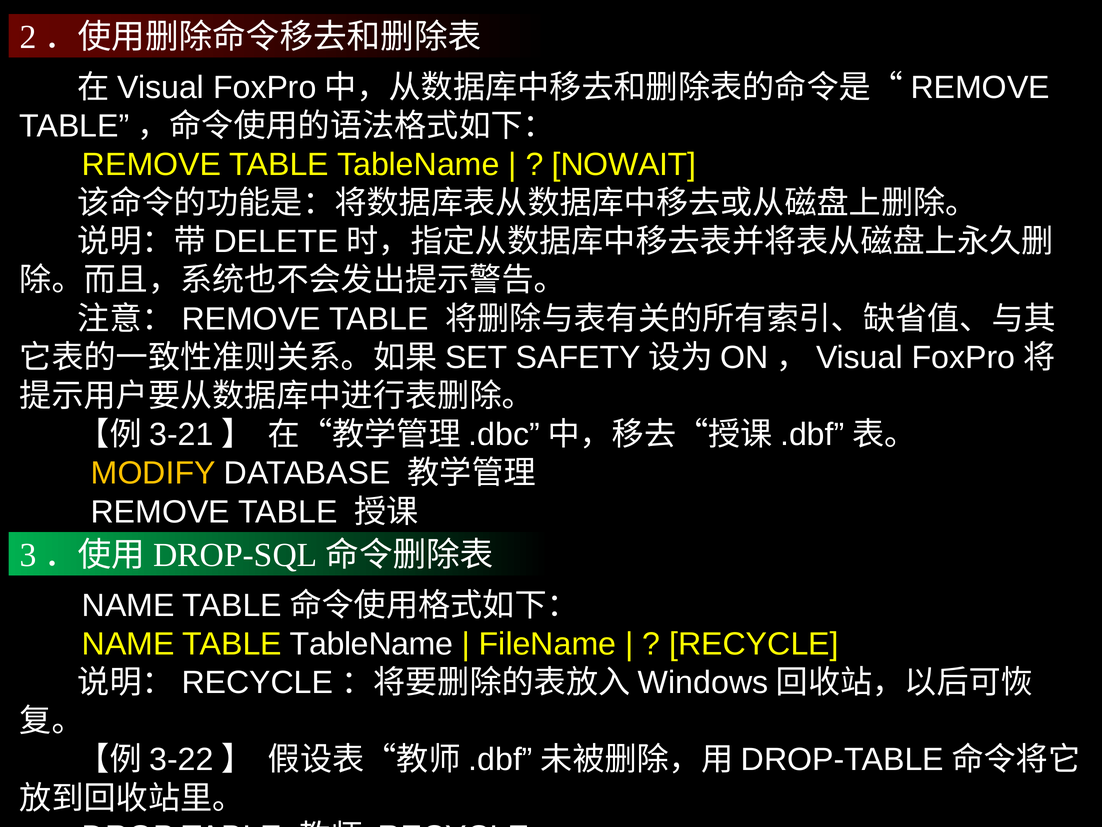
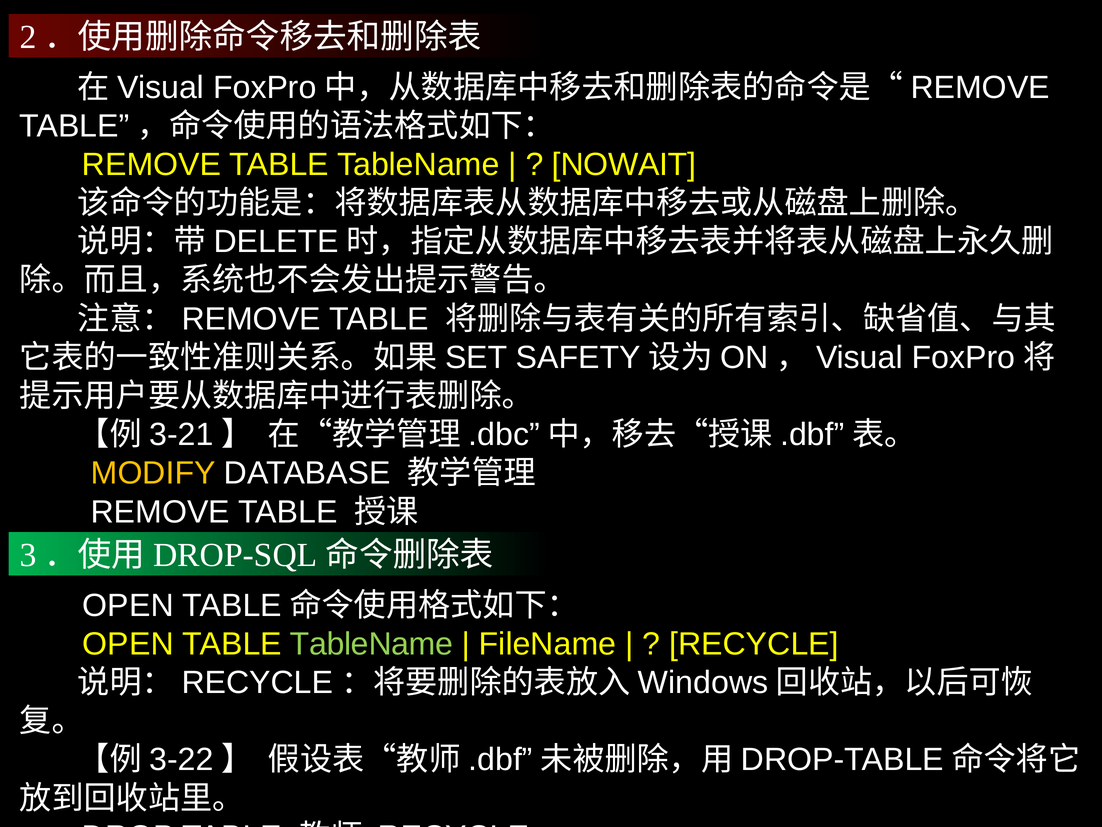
NAME: NAME -> OPEN (128, 605)
NAME: NAME -> OPEN (128, 644)
TableName colour: white -> light green (372, 644)
